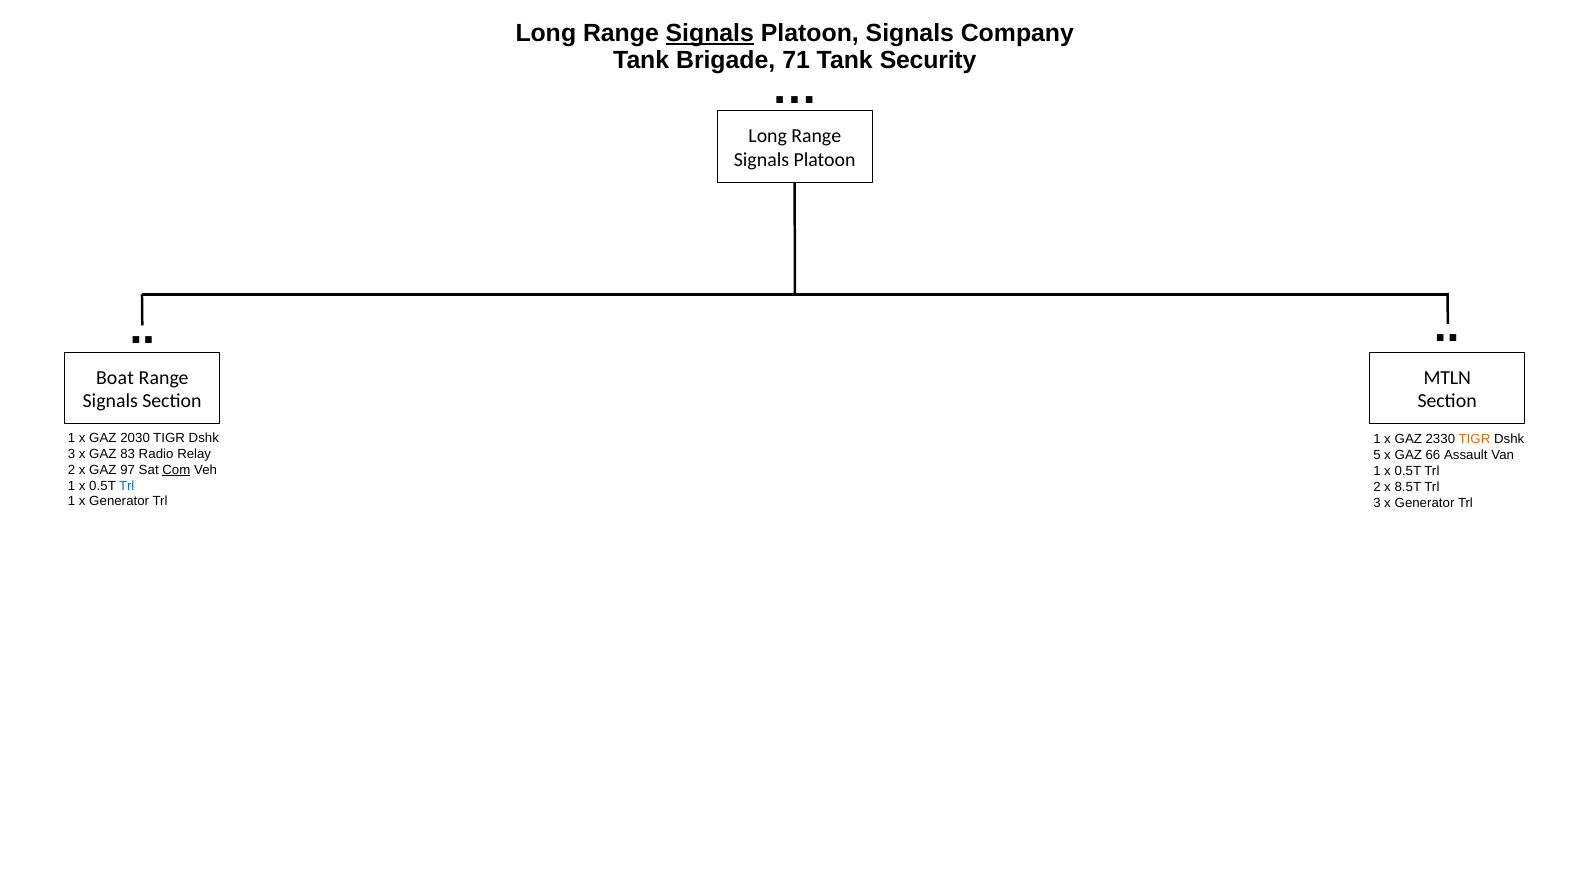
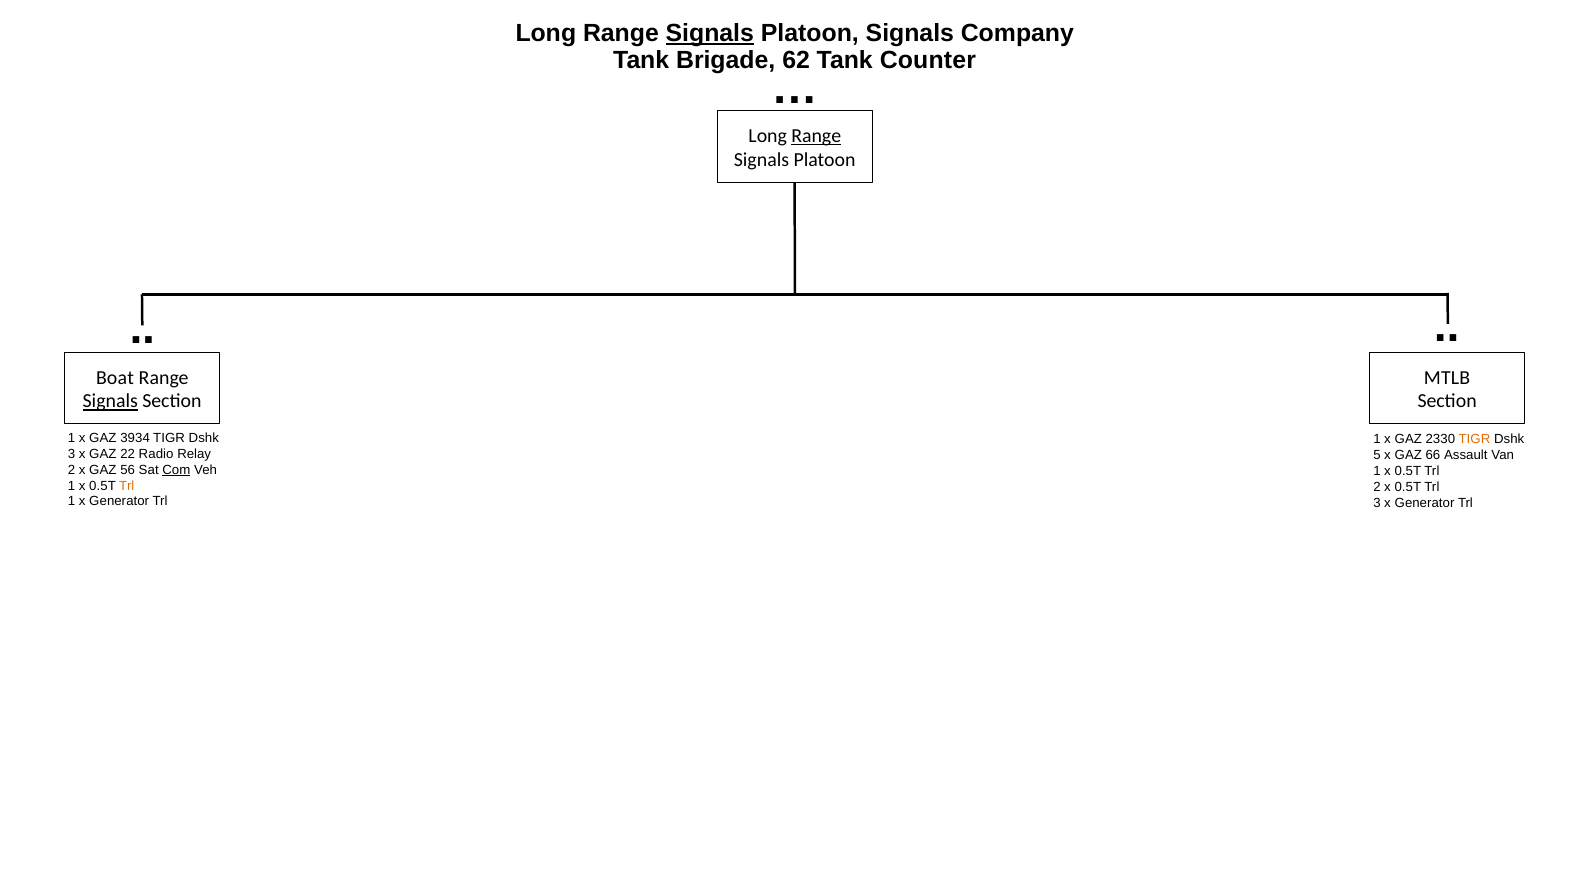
71: 71 -> 62 (796, 60)
Security: Security -> Counter (928, 60)
Range underline: none -> present (816, 136)
MTLN: MTLN -> MTLB (1447, 378)
Signals underline: none -> present (110, 402)
2030: 2030 -> 3934 (135, 438)
83: 83 -> 22 (128, 454)
97: 97 -> 56 (128, 470)
Trl colour: blue -> orange (127, 486)
2 x 8.5T: 8.5T -> 0.5T (1408, 487)
